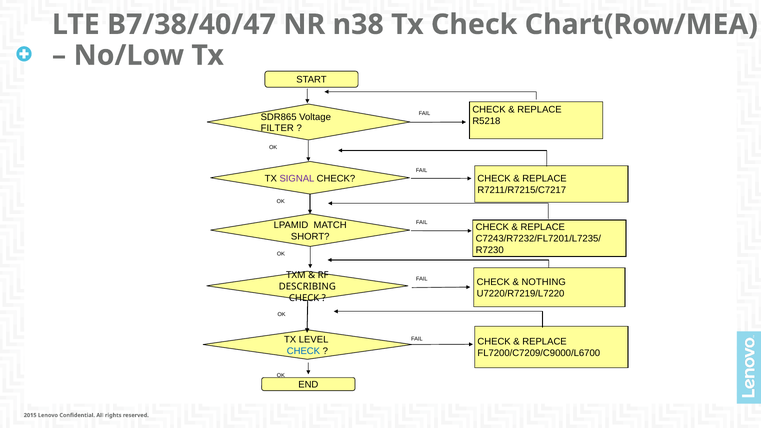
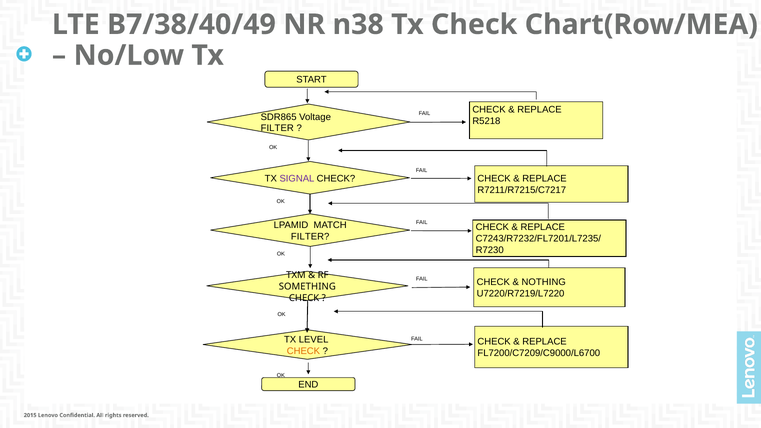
B7/38/40/47: B7/38/40/47 -> B7/38/40/49 (191, 25)
SHORT: SHORT -> FILTER (310, 236)
DESCRIBING: DESCRIBING -> SOMETHING (307, 286)
CHECK colour: blue -> orange (303, 351)
